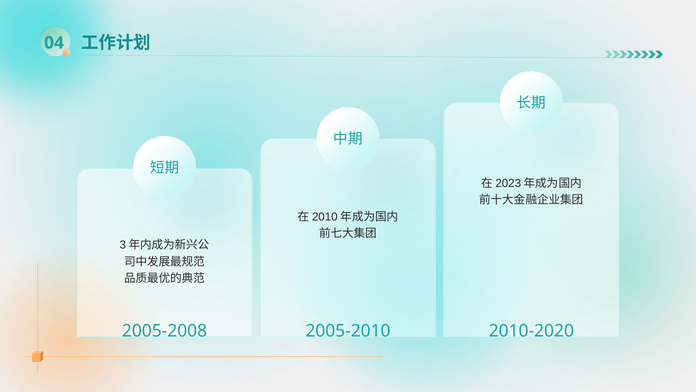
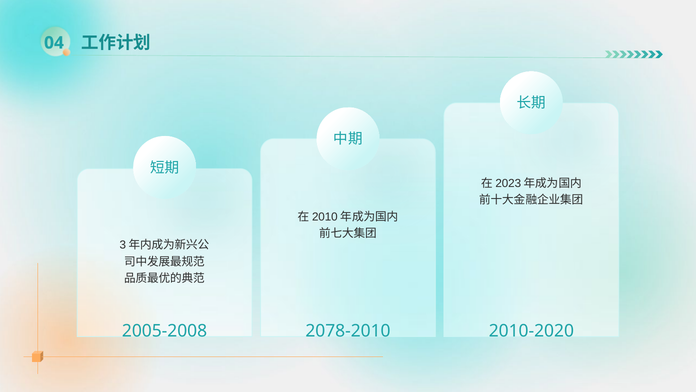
2005-2010: 2005-2010 -> 2078-2010 (348, 331)
